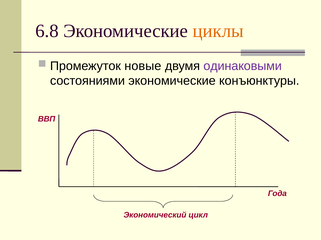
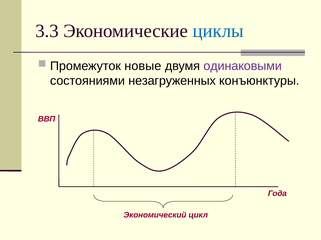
6.8: 6.8 -> 3.3 (47, 31)
циклы colour: orange -> blue (218, 31)
состояниями экономические: экономические -> незагруженных (172, 81)
